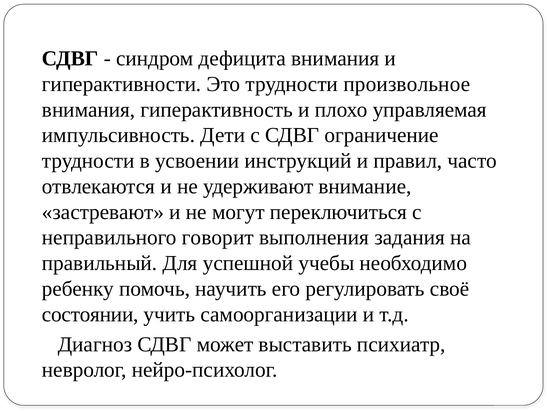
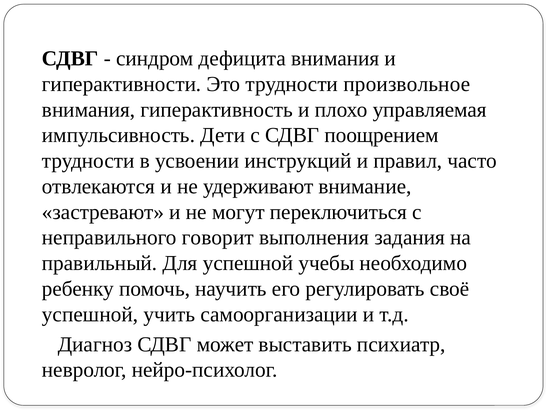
ограничение: ограничение -> поощрением (382, 135)
состоянии: состоянии -> успешной (90, 314)
